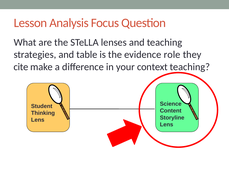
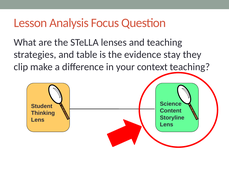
role: role -> stay (172, 55)
cite: cite -> clip (21, 67)
